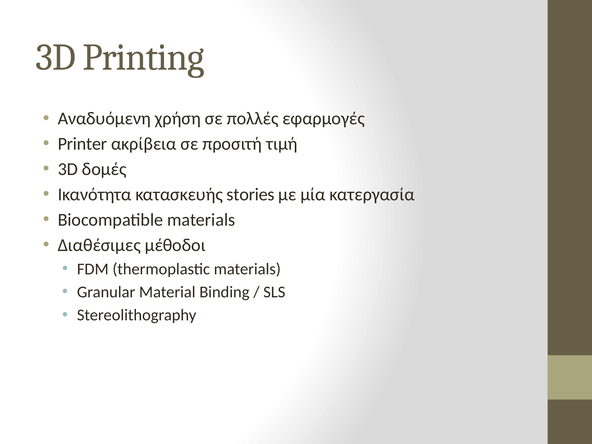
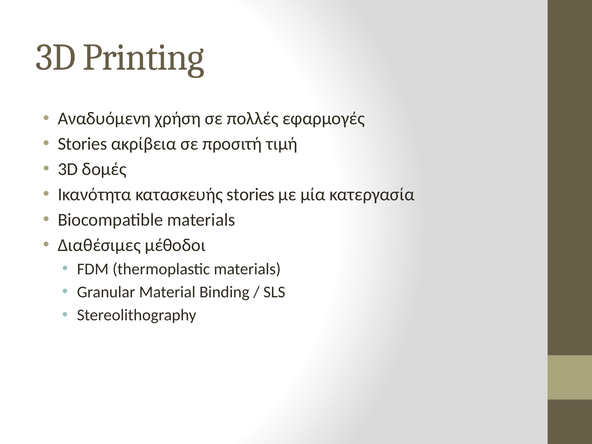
Printer: Printer -> Stories (82, 144)
